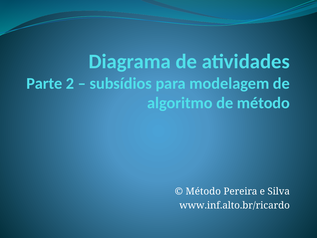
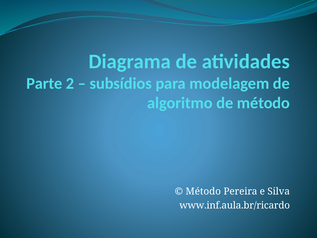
www.inf.alto.br/ricardo: www.inf.alto.br/ricardo -> www.inf.aula.br/ricardo (235, 205)
